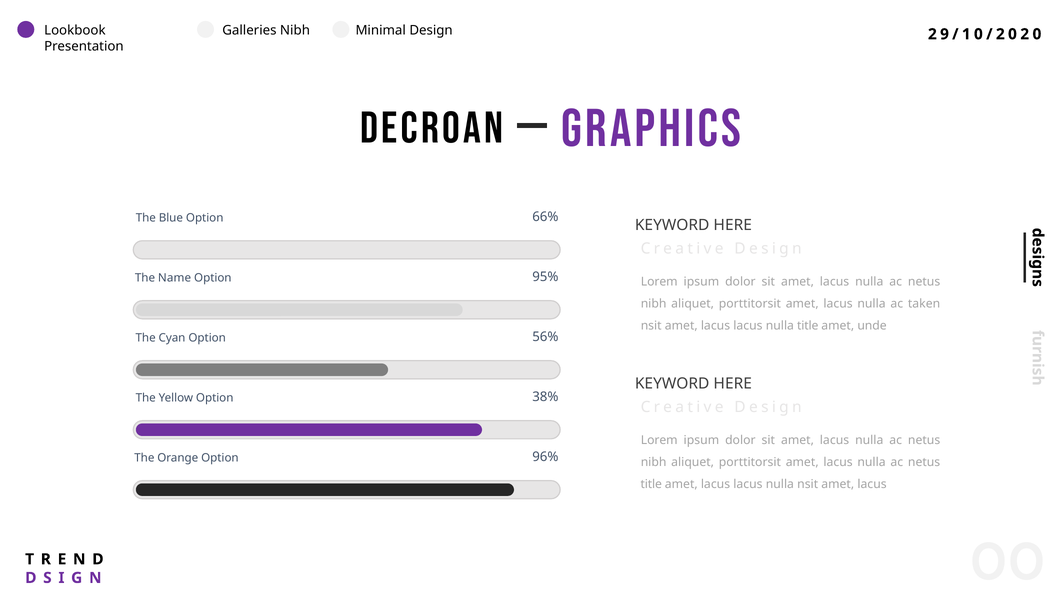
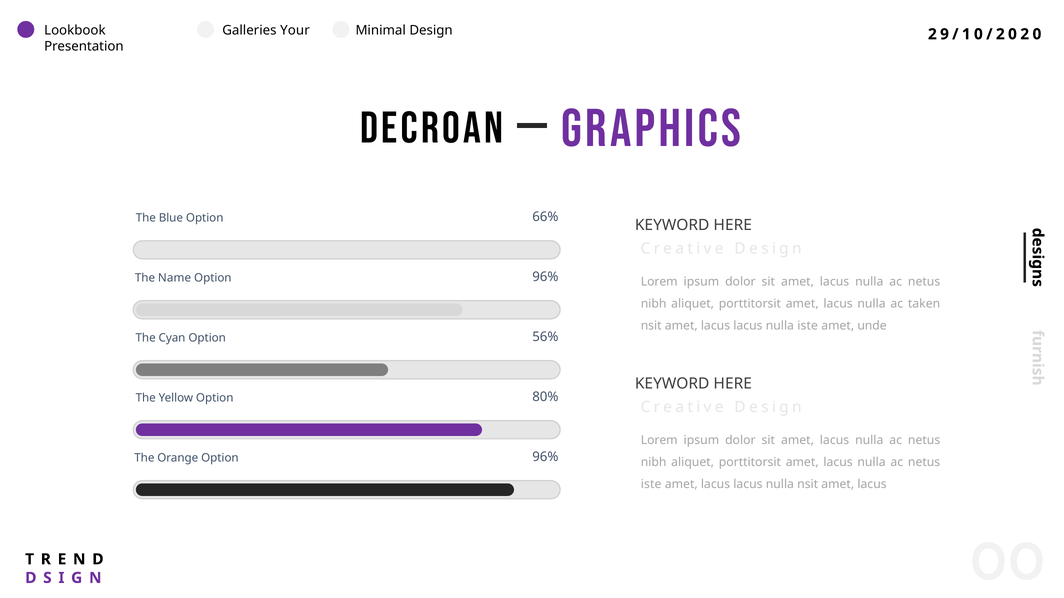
Galleries Nibh: Nibh -> Your (295, 30)
95%: 95% -> 96% (545, 277)
nulla title: title -> iste (808, 326)
38%: 38% -> 80% (545, 397)
title: title -> iste (651, 485)
